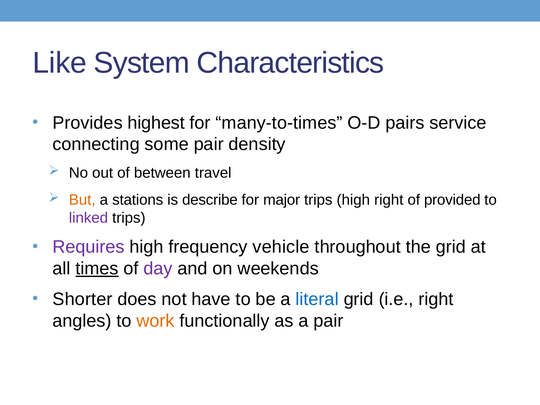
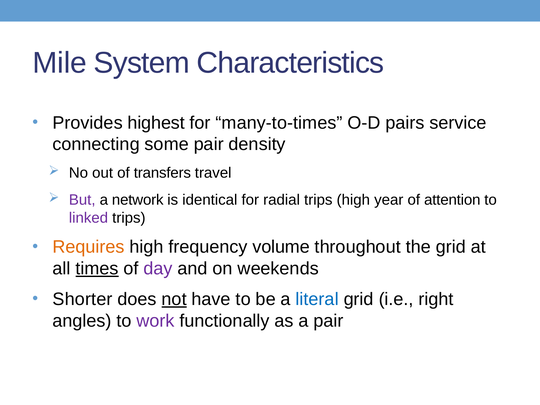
Like: Like -> Mile (60, 63)
between: between -> transfers (162, 173)
But colour: orange -> purple (82, 200)
stations: stations -> network (138, 200)
describe: describe -> identical (210, 200)
major: major -> radial (282, 200)
high right: right -> year (389, 200)
provided: provided -> attention (452, 200)
Requires colour: purple -> orange (89, 247)
vehicle: vehicle -> volume (281, 247)
not underline: none -> present (174, 299)
work colour: orange -> purple (156, 321)
